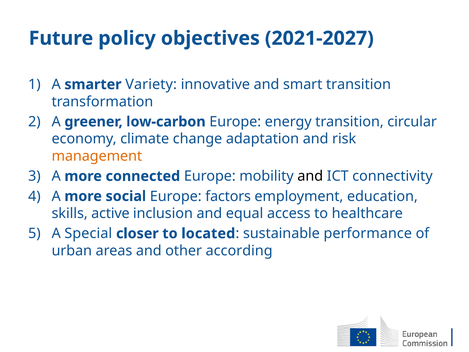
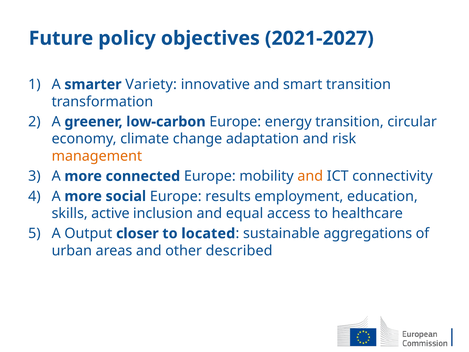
and colour: black -> orange (310, 176)
factors: factors -> results (228, 196)
Special: Special -> Output (88, 233)
performance: performance -> aggregations (368, 233)
according: according -> described (239, 251)
